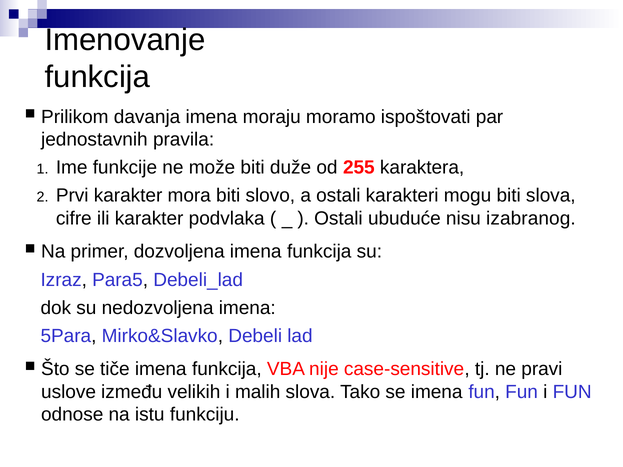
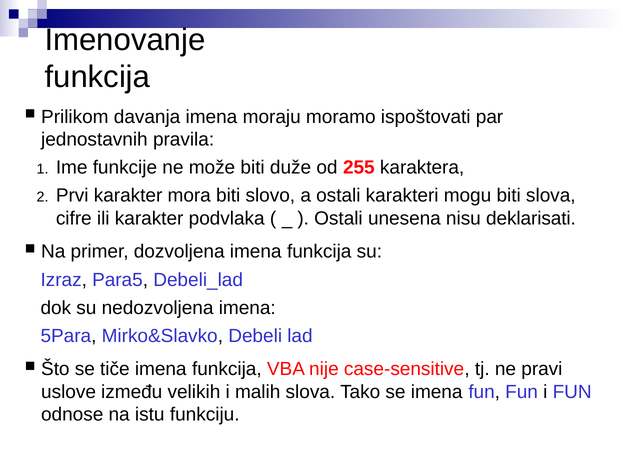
ubuduće: ubuduće -> unesena (404, 219)
izabranog: izabranog -> deklarisati (531, 219)
